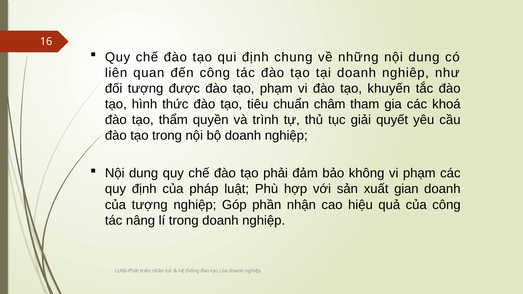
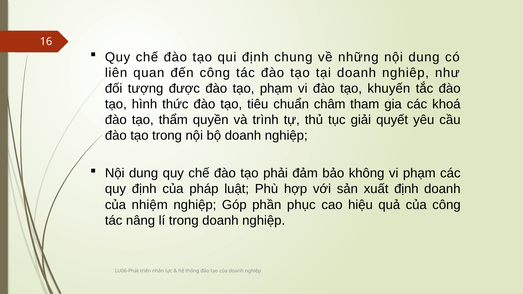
xuất gian: gian -> định (406, 189)
của tượng: tượng -> nhiệm (150, 205)
nhận: nhận -> phục (301, 205)
